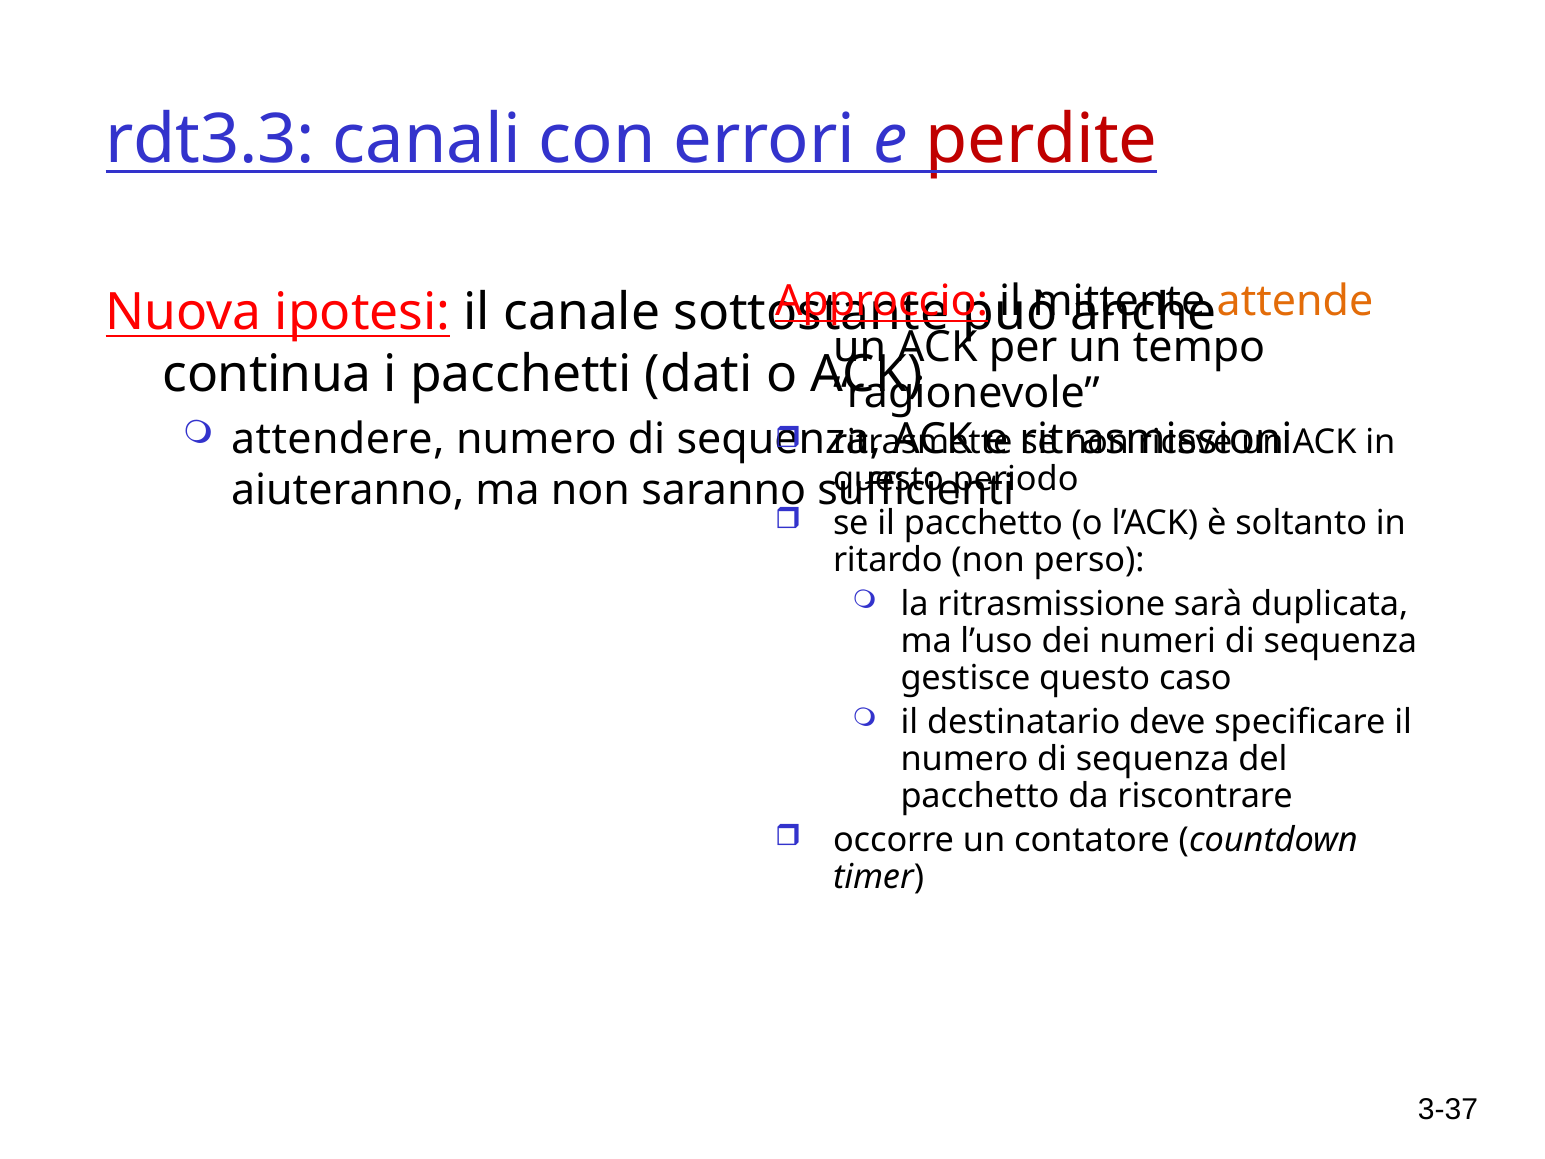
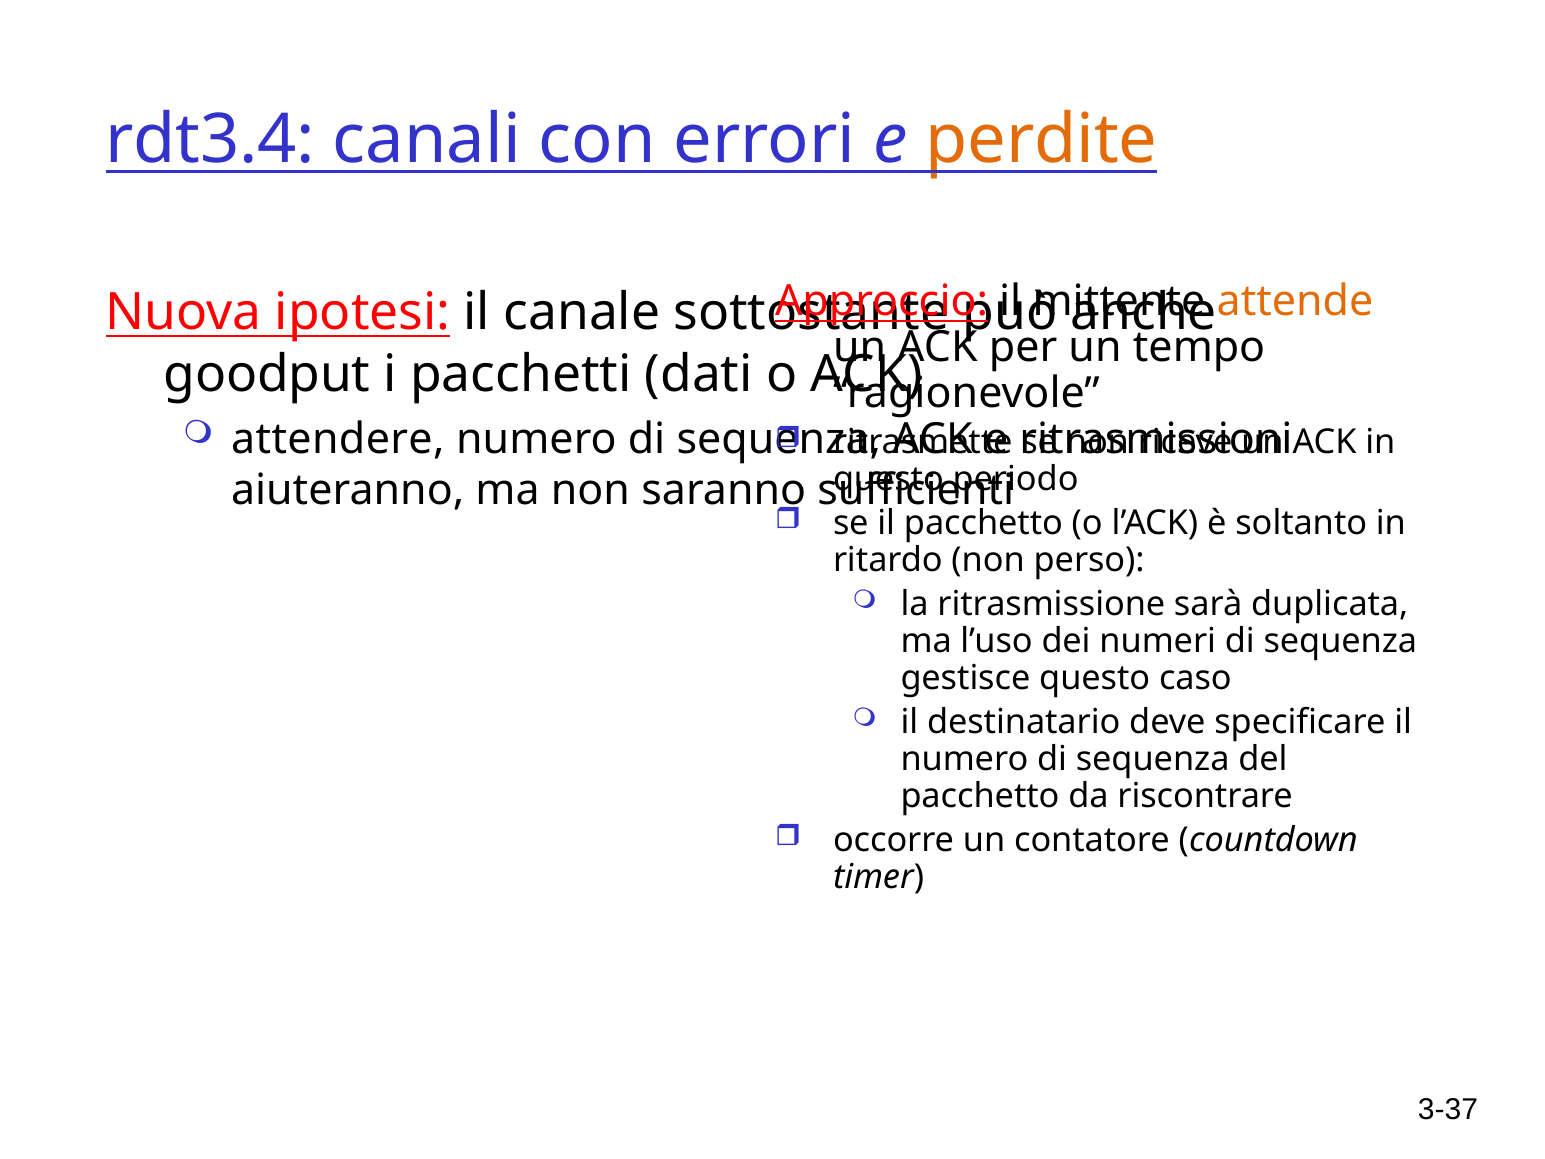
rdt3.3: rdt3.3 -> rdt3.4 (210, 140)
perdite colour: red -> orange (1042, 140)
continua: continua -> goodput (267, 374)
